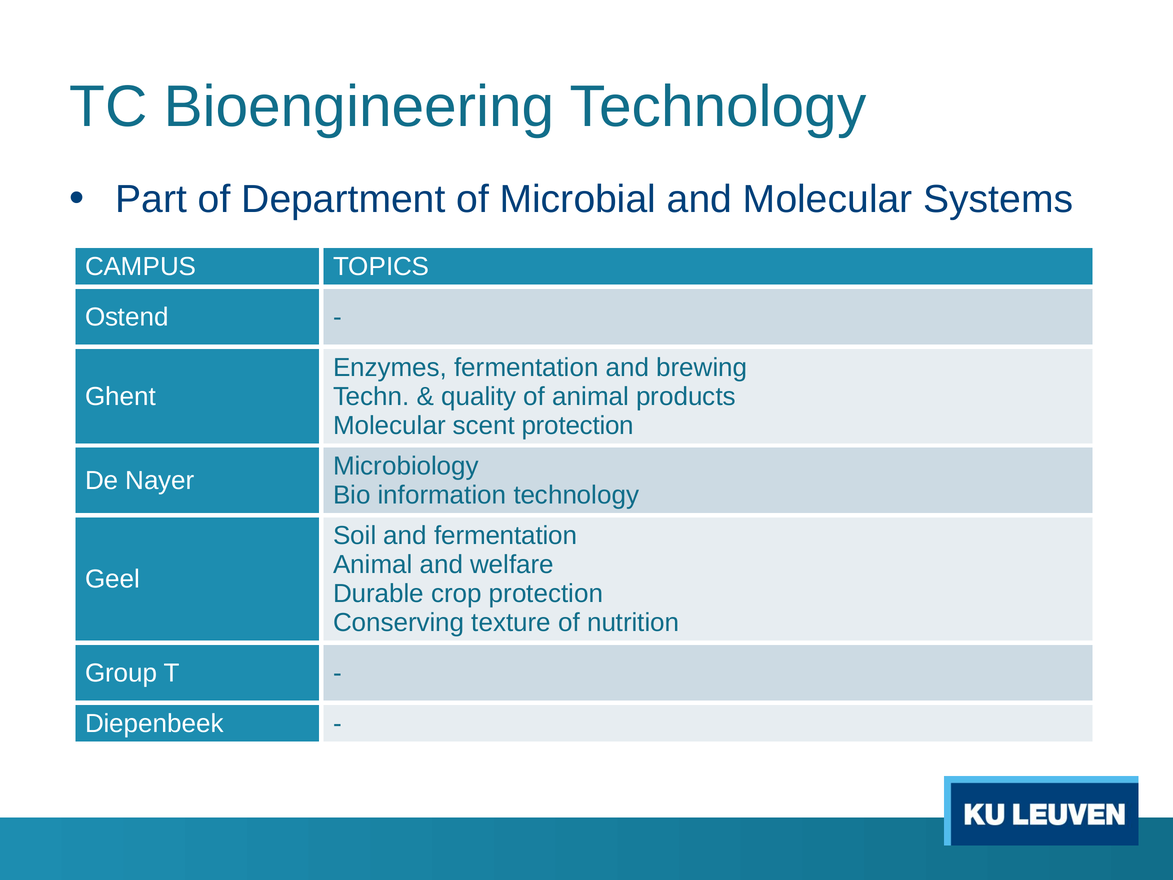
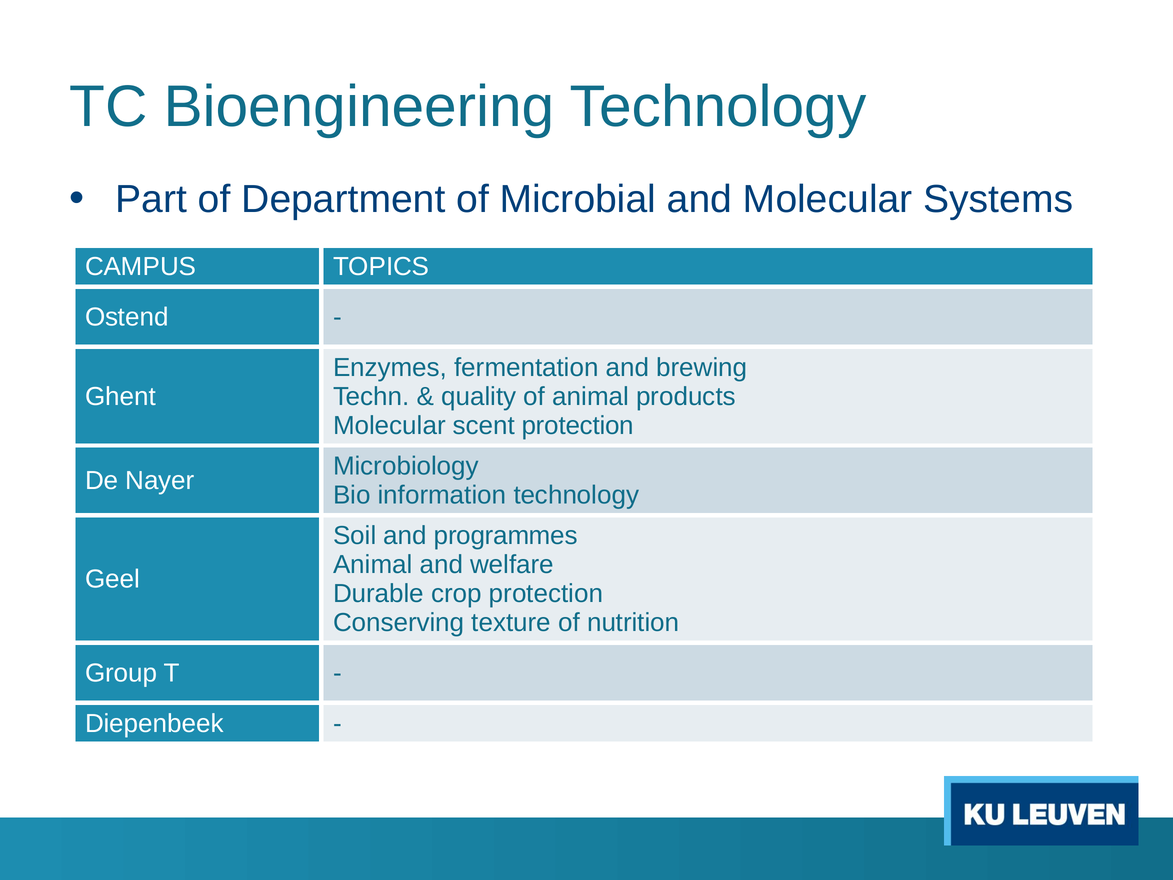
and fermentation: fermentation -> programmes (506, 536)
